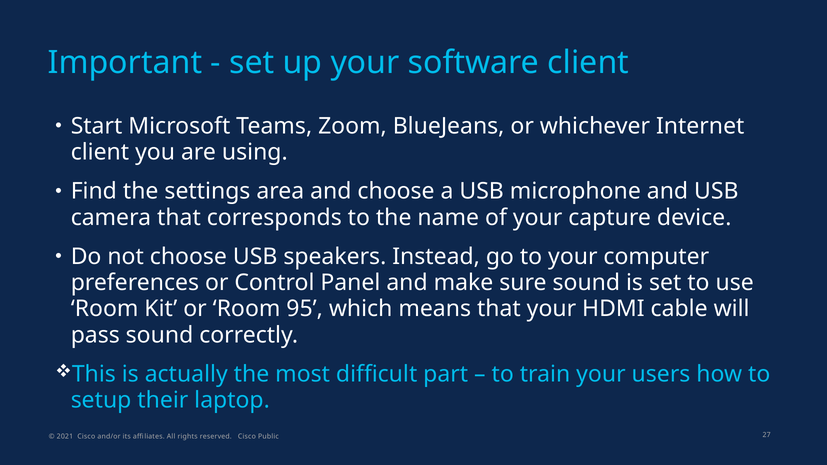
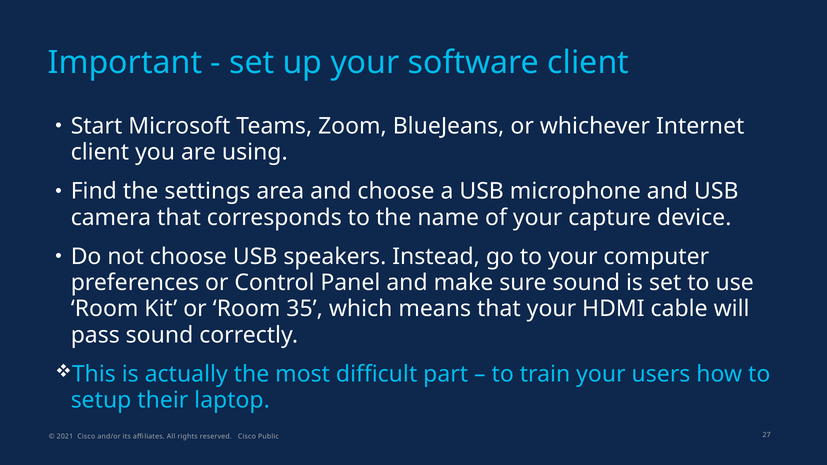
95: 95 -> 35 (305, 309)
